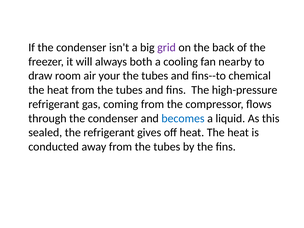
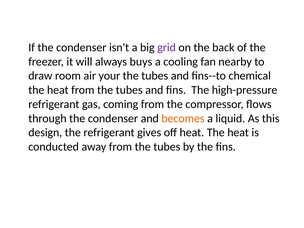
both: both -> buys (141, 62)
becomes colour: blue -> orange (183, 118)
sealed: sealed -> design (45, 133)
